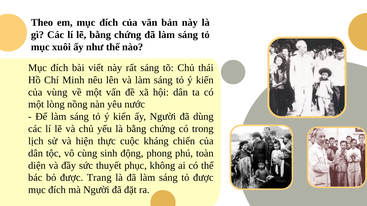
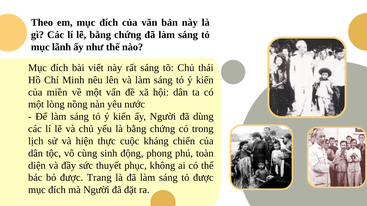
xuôi: xuôi -> lãnh (62, 47)
vùng: vùng -> miền (57, 92)
